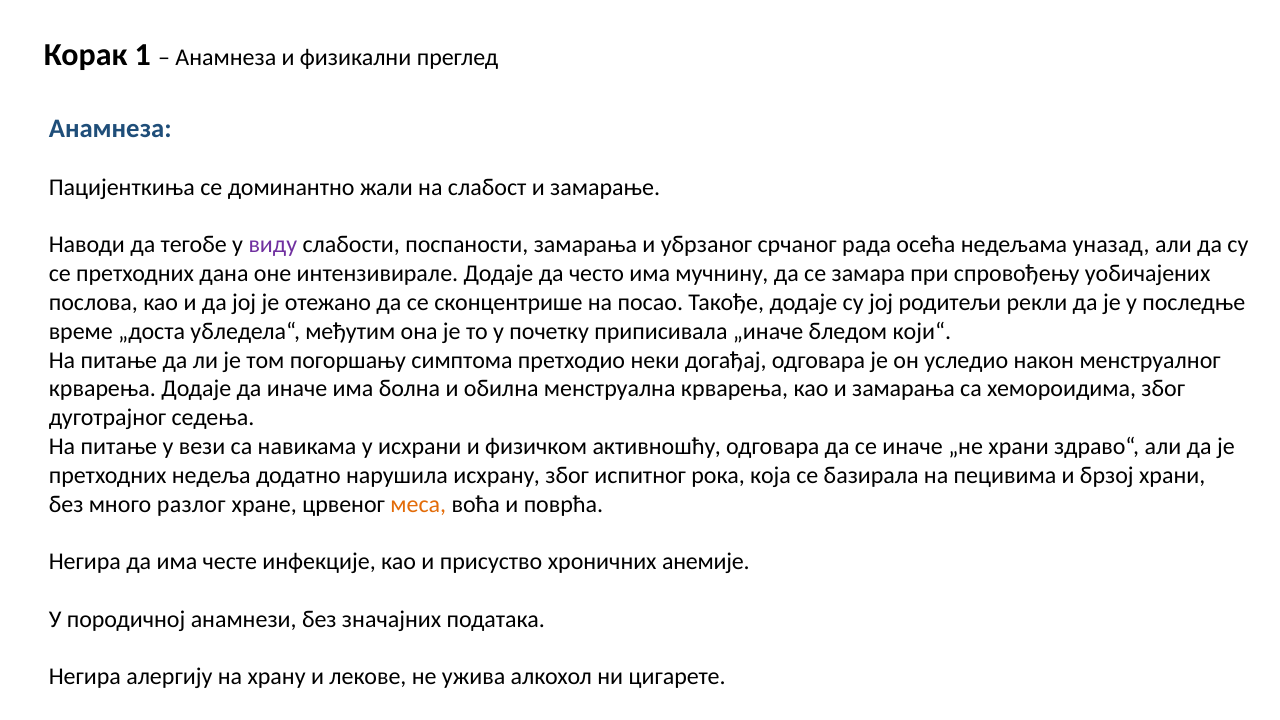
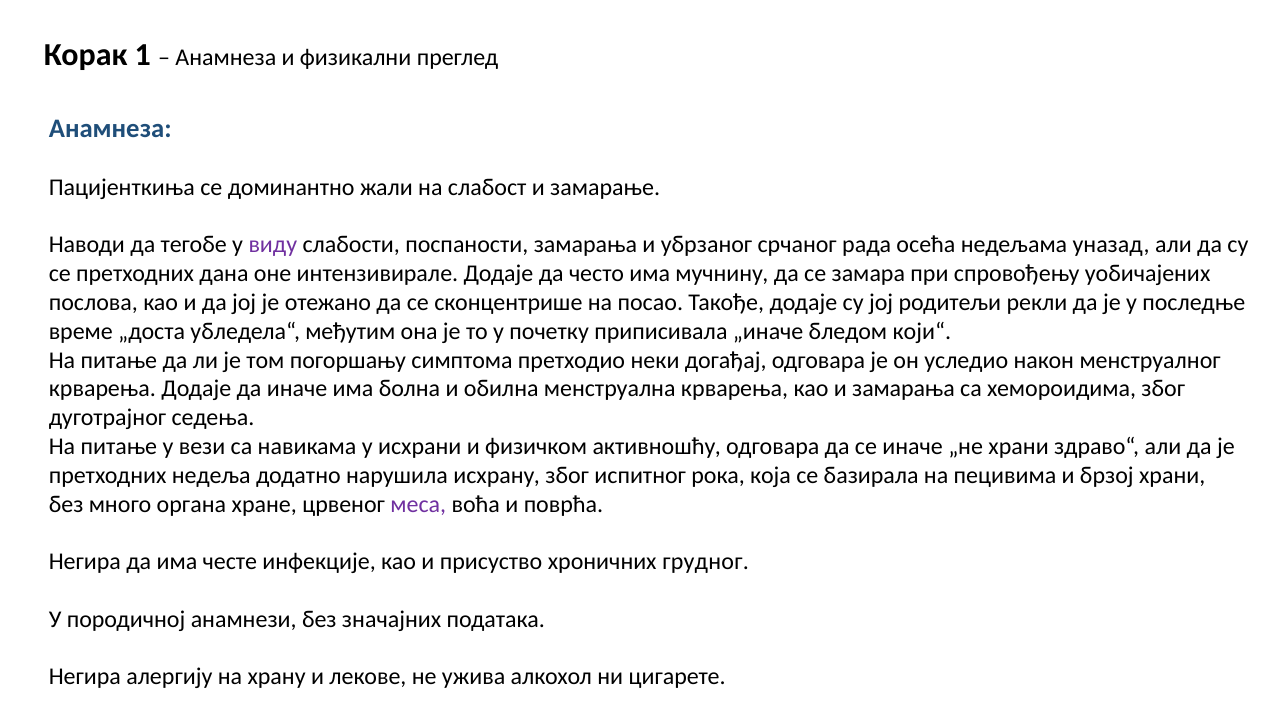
разлог: разлог -> органа (191, 504)
меса colour: orange -> purple (418, 504)
анемије: анемије -> грудног (706, 562)
